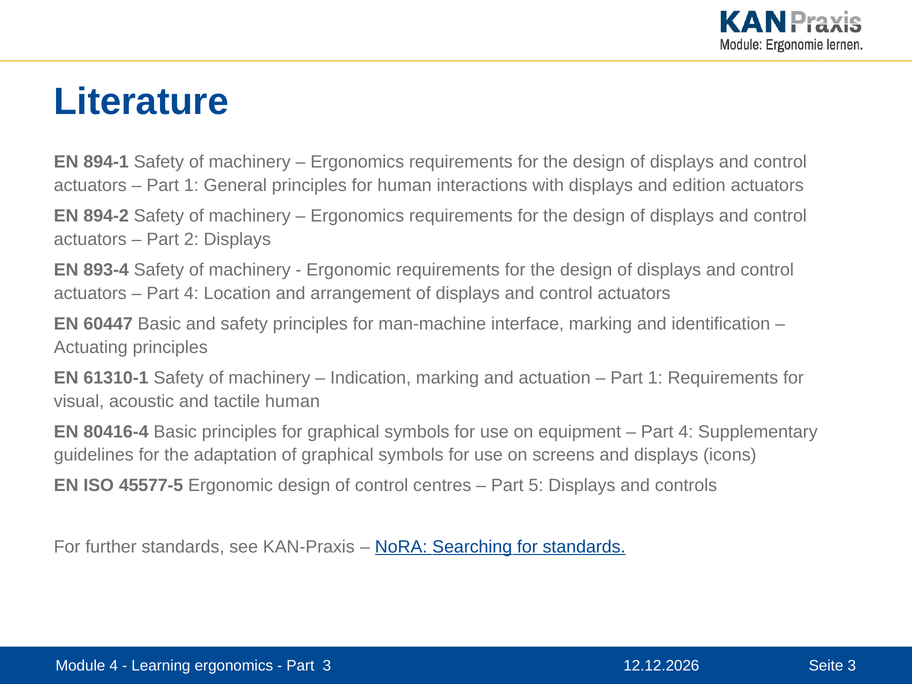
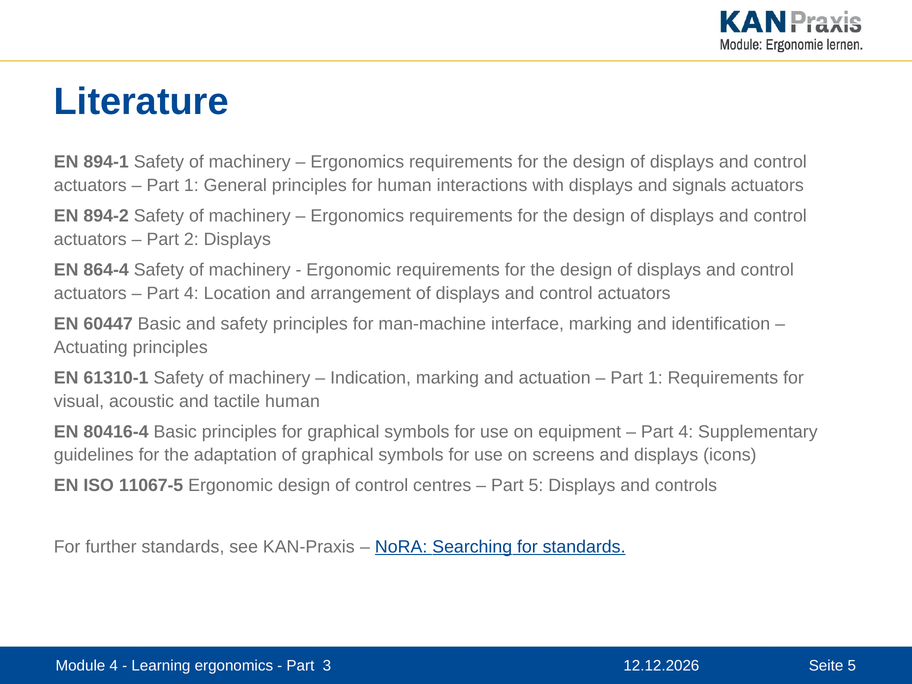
edition: edition -> signals (699, 185)
893-4: 893-4 -> 864-4 (106, 270)
45577-5: 45577-5 -> 11067-5 (151, 486)
3: 3 -> 5 (852, 666)
